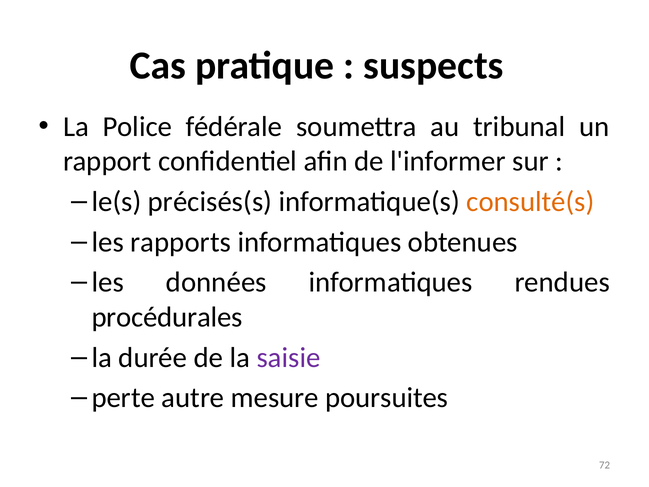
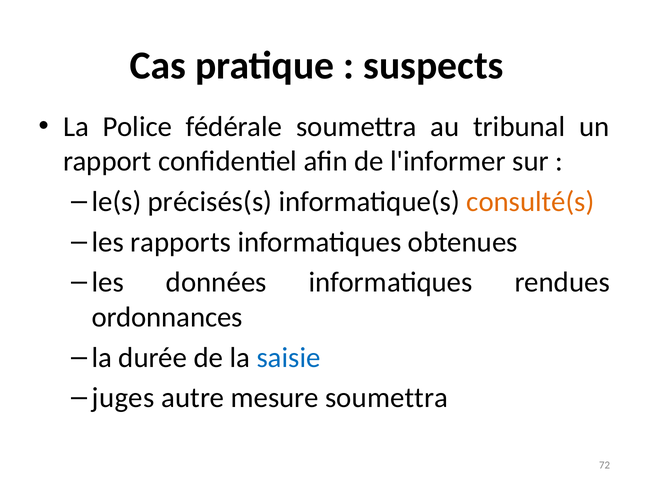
procédurales: procédurales -> ordonnances (167, 317)
saisie colour: purple -> blue (289, 357)
perte: perte -> juges (123, 398)
mesure poursuites: poursuites -> soumettra (387, 398)
